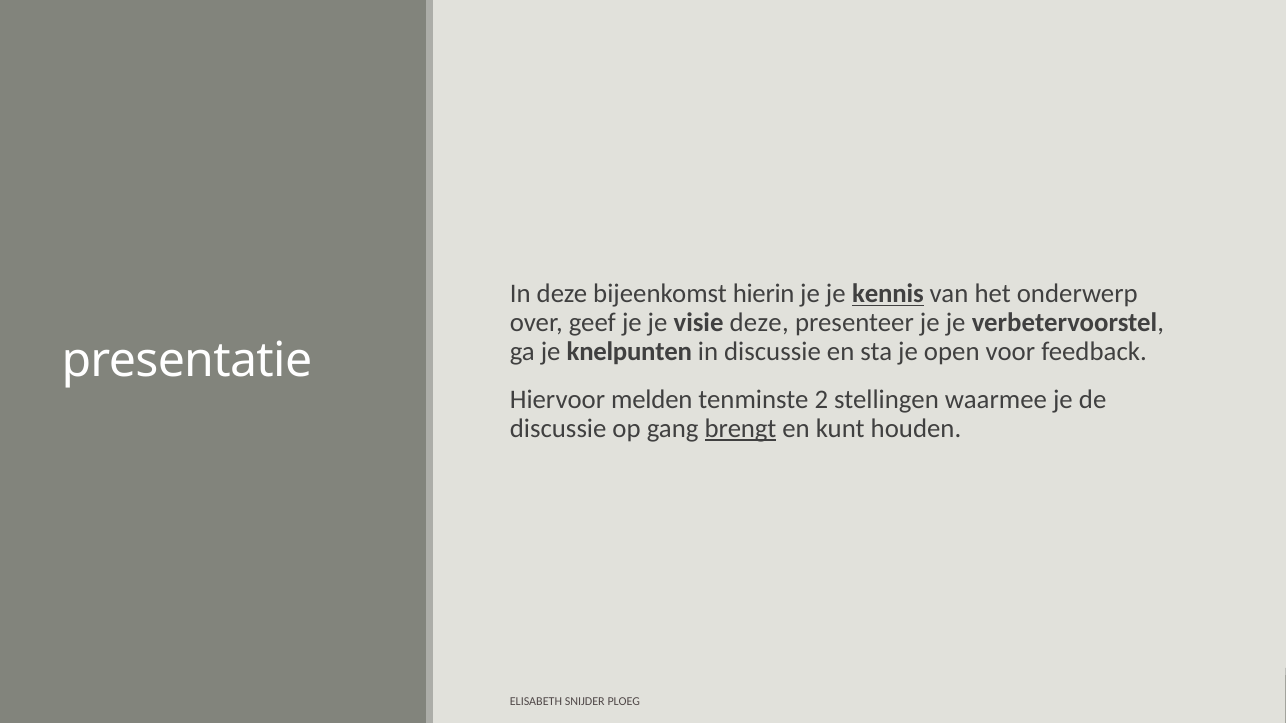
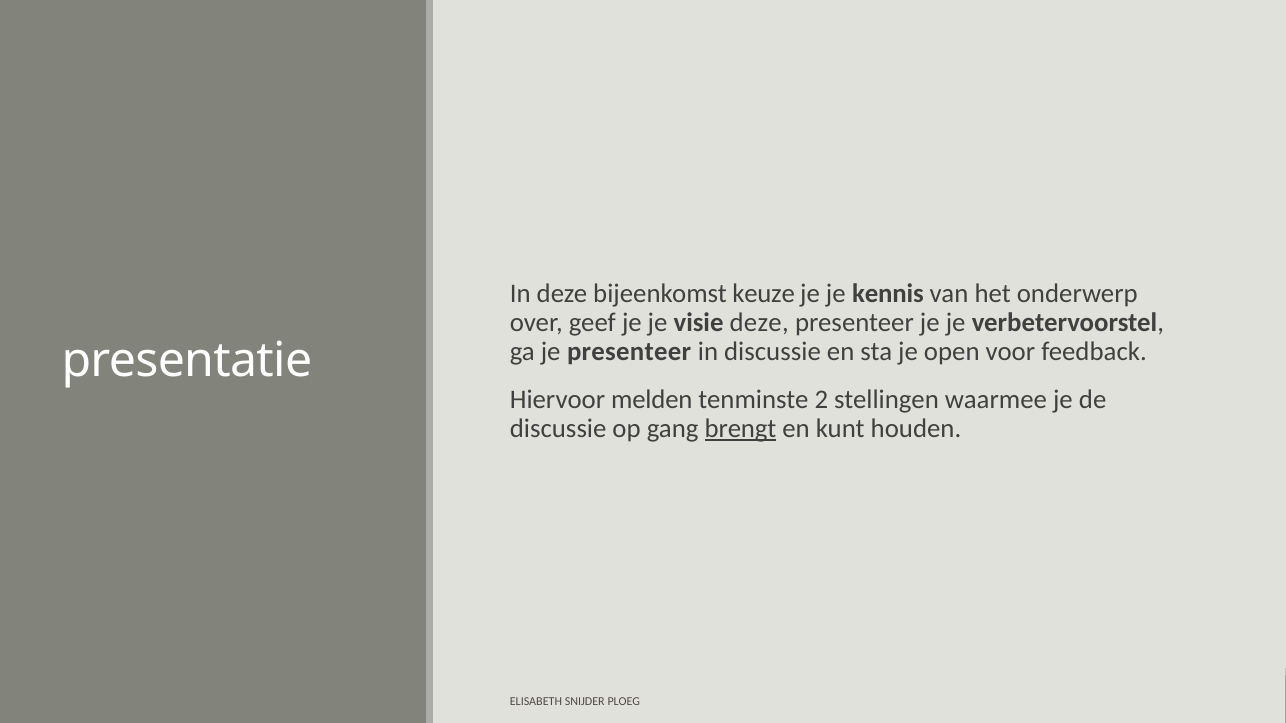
hierin: hierin -> keuze (764, 294)
kennis underline: present -> none (888, 294)
je knelpunten: knelpunten -> presenteer (629, 352)
